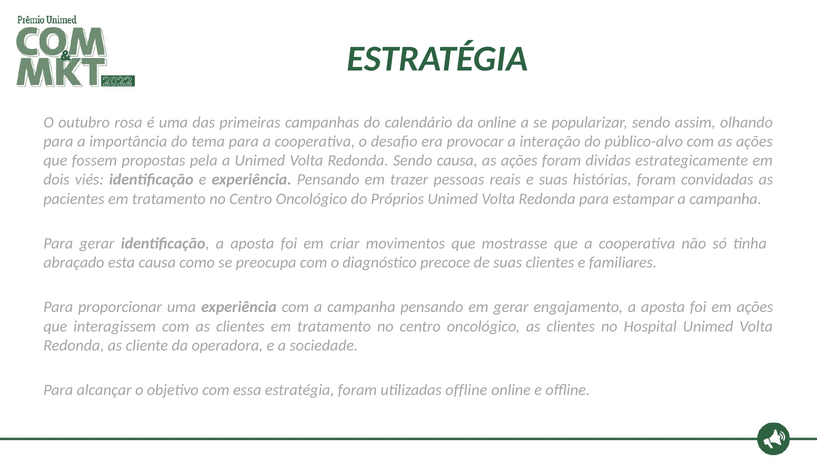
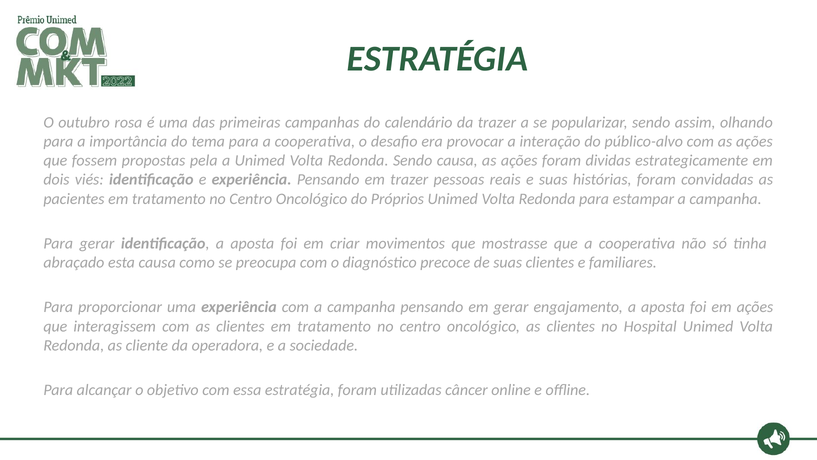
da online: online -> trazer (497, 122)
utilizadas offline: offline -> câncer (466, 390)
